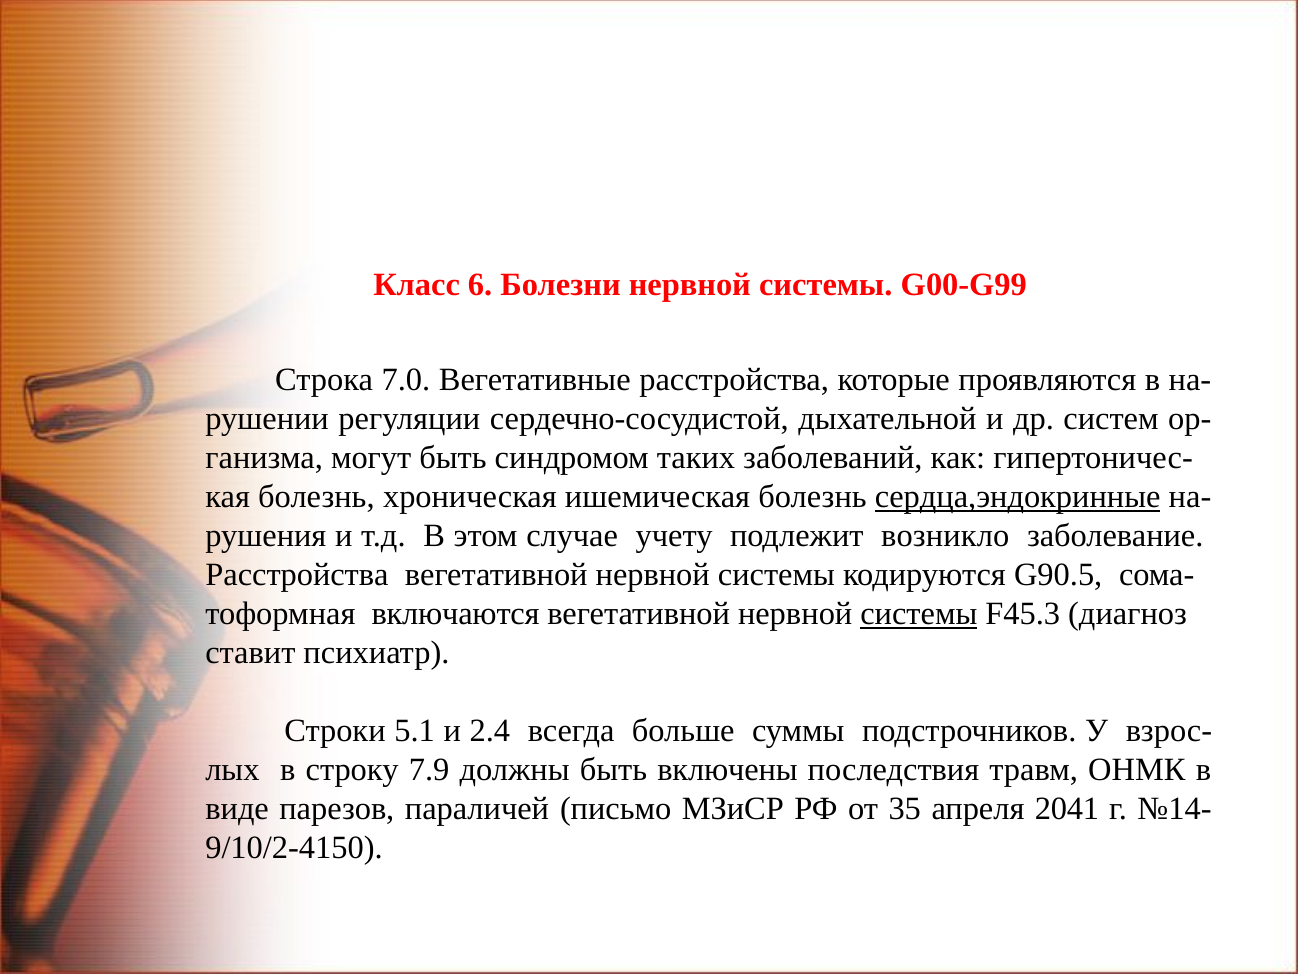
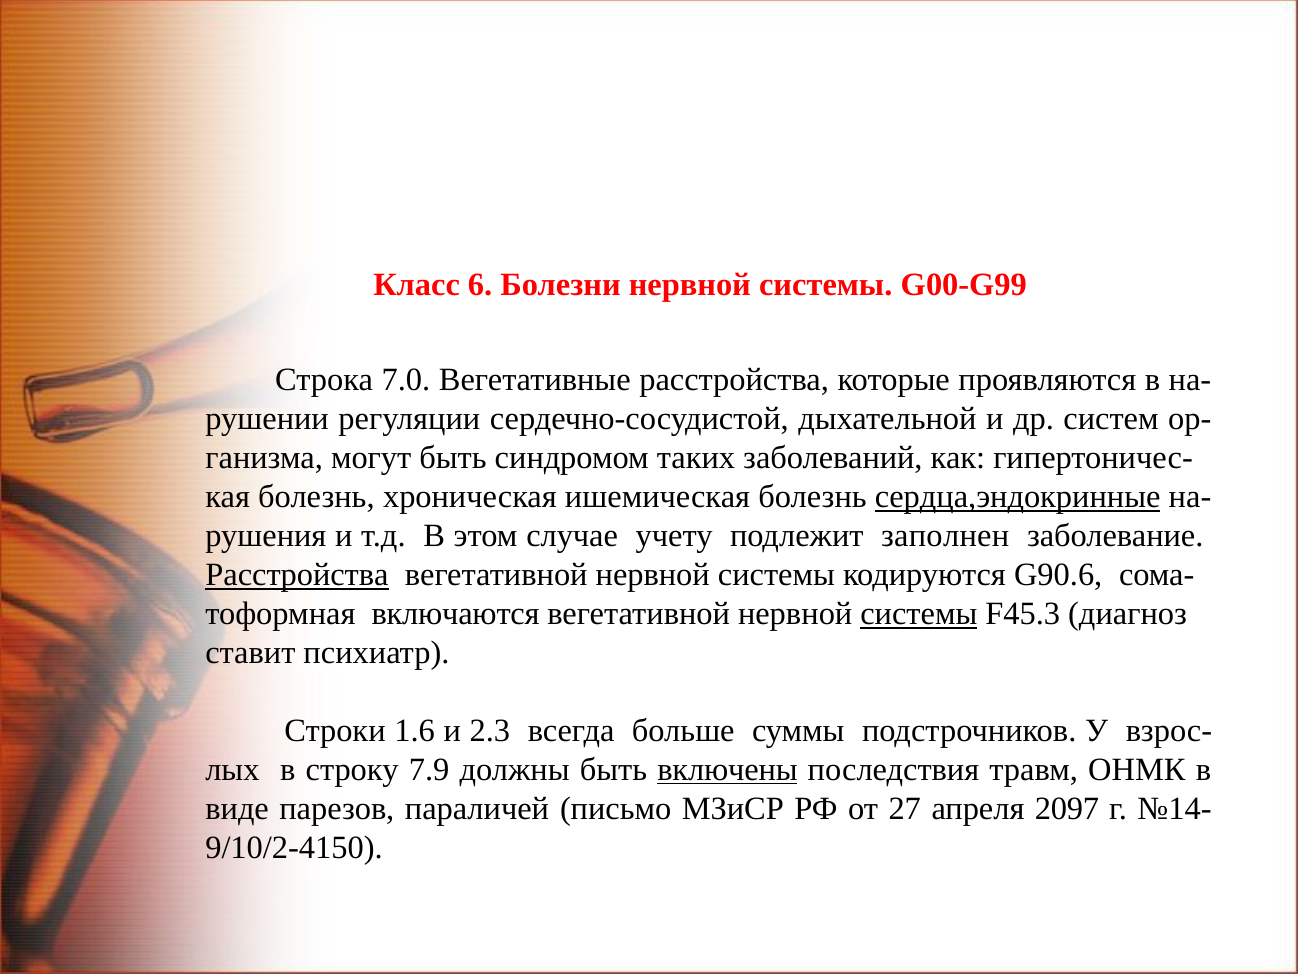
возникло: возникло -> заполнен (945, 536)
Расстройства underline: none -> present (297, 574)
G90.5: G90.5 -> G90.6 (1058, 574)
5.1: 5.1 -> 1.6 (415, 730)
2.4: 2.4 -> 2.3 (490, 730)
включены underline: none -> present (727, 769)
35: 35 -> 27 (905, 808)
2041: 2041 -> 2097 (1067, 808)
